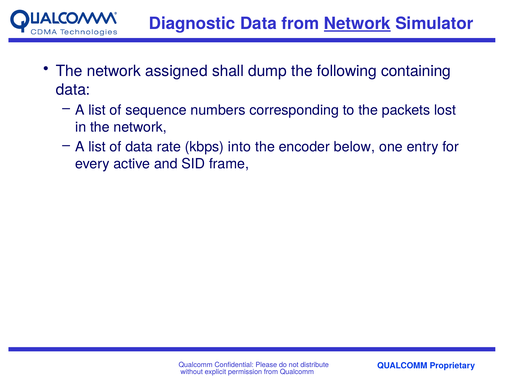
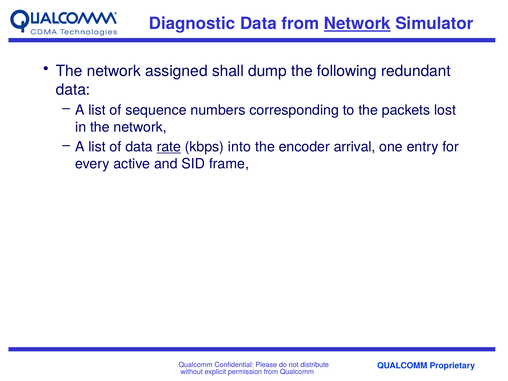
containing: containing -> redundant (416, 71)
rate underline: none -> present (169, 147)
below: below -> arrival (355, 147)
